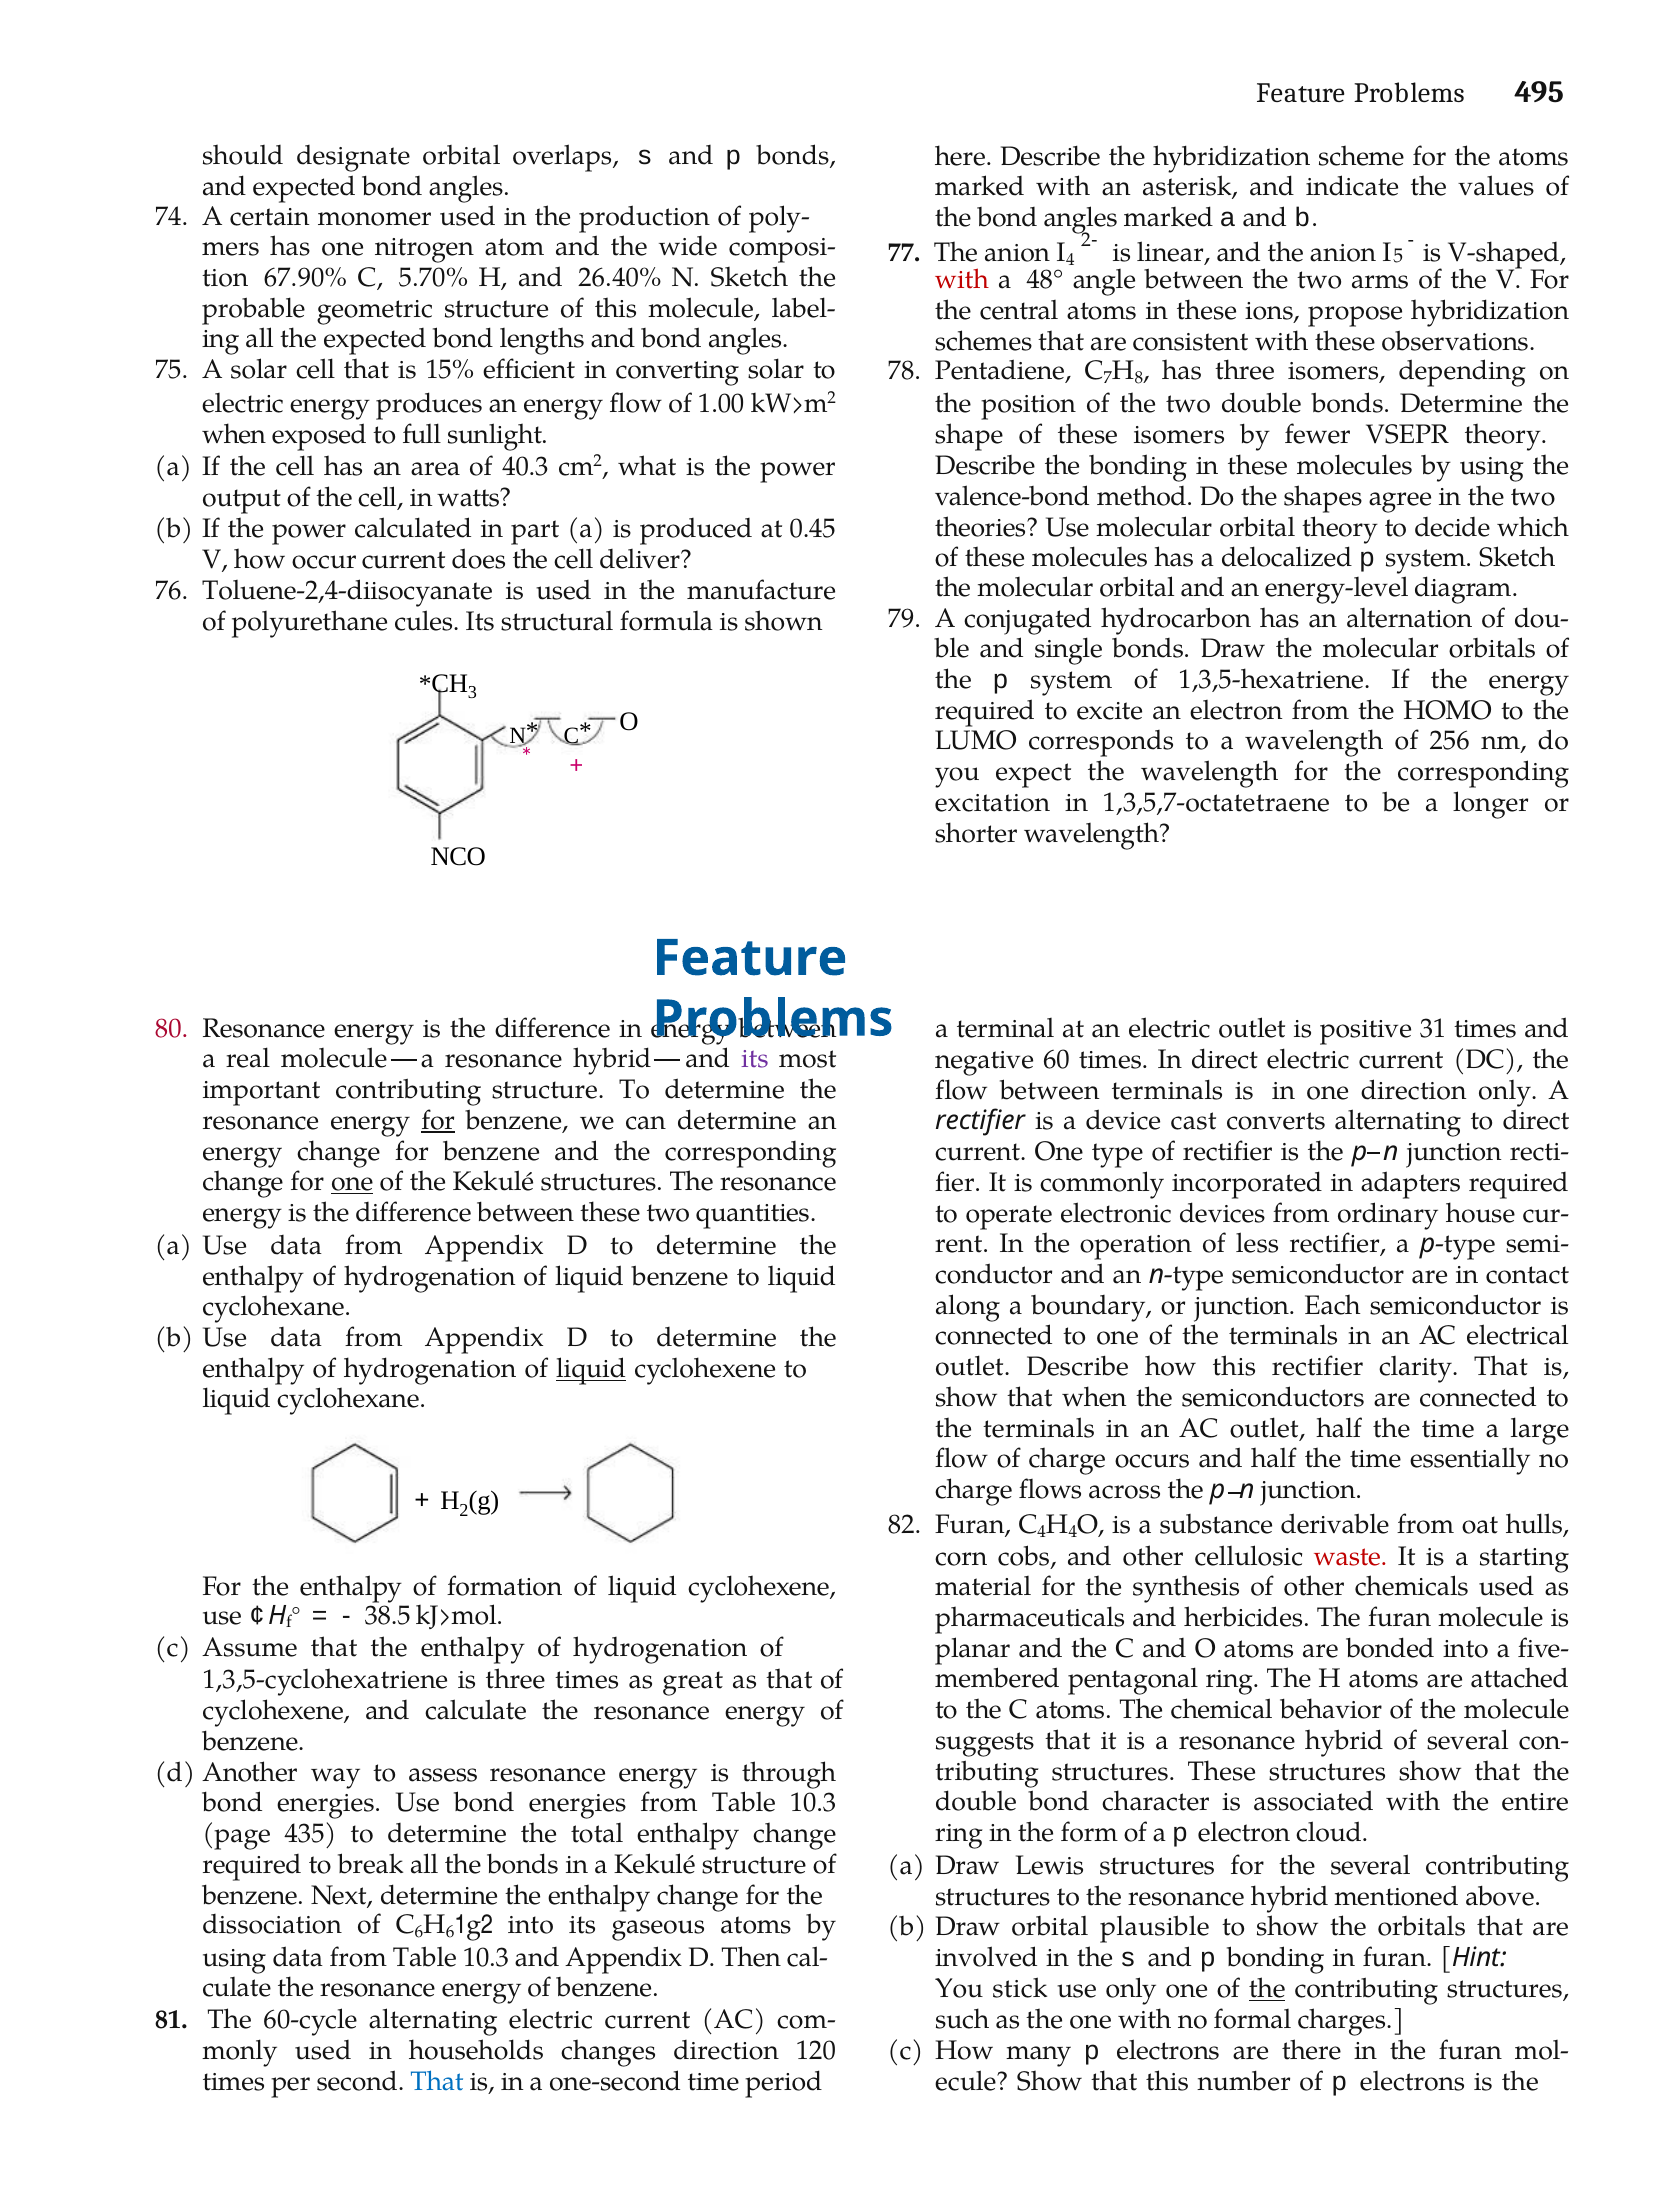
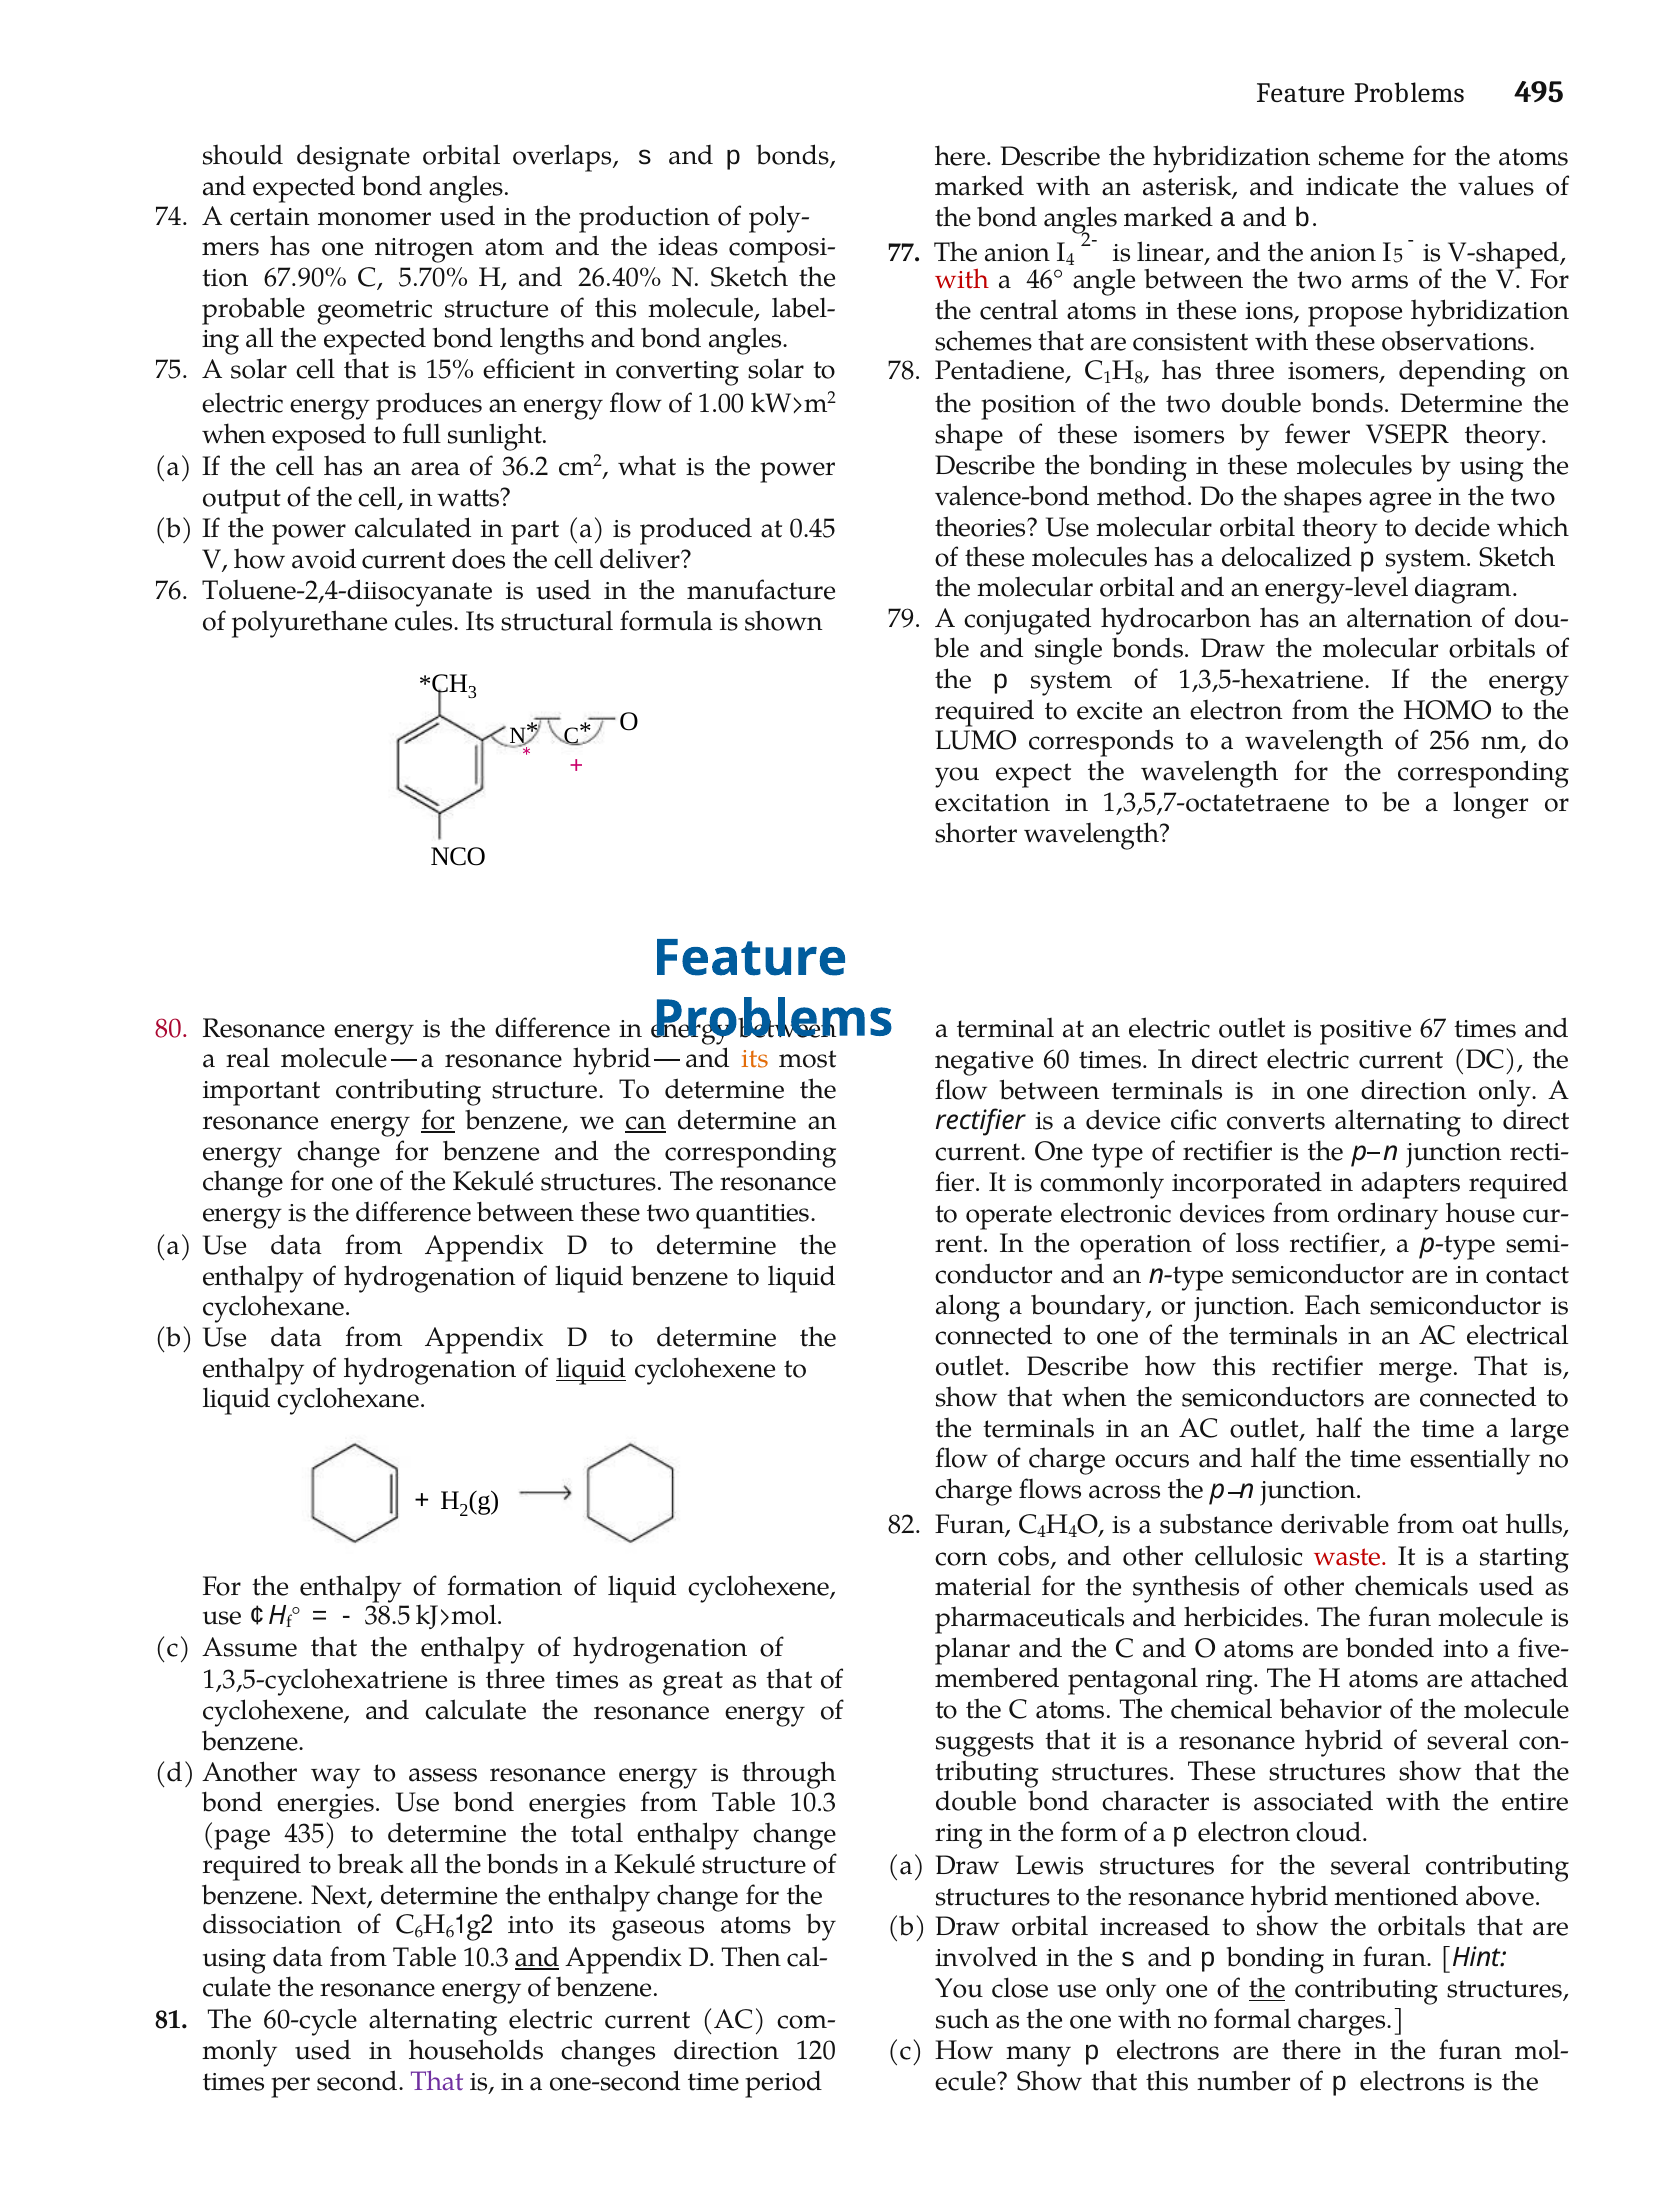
wide: wide -> ideas (688, 247)
48°: 48° -> 46° (1045, 280)
7: 7 -> 1 (1108, 378)
40.3: 40.3 -> 36.2 (525, 467)
occur: occur -> avoid (324, 560)
31: 31 -> 67 (1433, 1029)
its colour: purple -> orange (755, 1059)
can underline: none -> present (646, 1120)
cast: cast -> cific (1194, 1121)
one underline: present -> none (352, 1182)
less: less -> loss (1258, 1244)
clarity: clarity -> merge (1419, 1367)
plausible: plausible -> increased (1155, 1927)
and underline: none -> present (537, 1958)
stick: stick -> close (1020, 1989)
That colour: blue -> purple (437, 2081)
